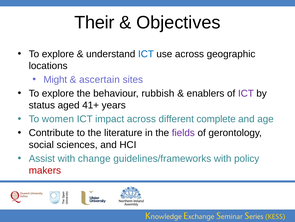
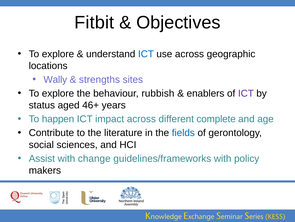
Their: Their -> Fitbit (94, 22)
Might: Might -> Wally (55, 79)
ascertain: ascertain -> strengths (99, 79)
41+: 41+ -> 46+ (91, 105)
women: women -> happen (58, 119)
fields colour: purple -> blue (183, 132)
makers colour: red -> black (45, 170)
